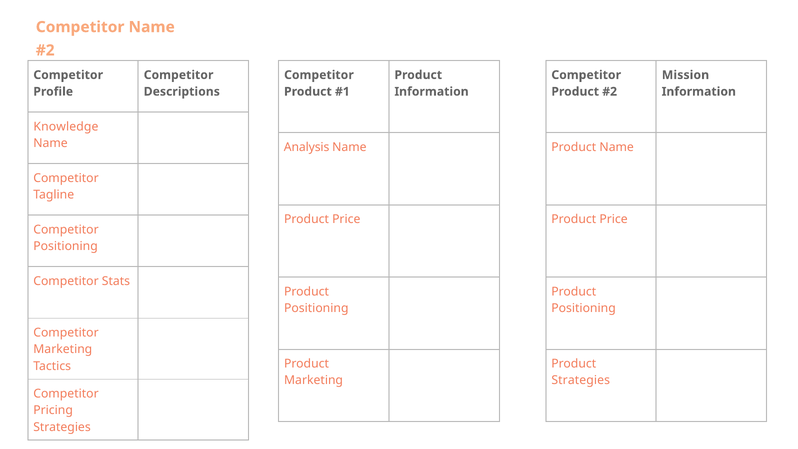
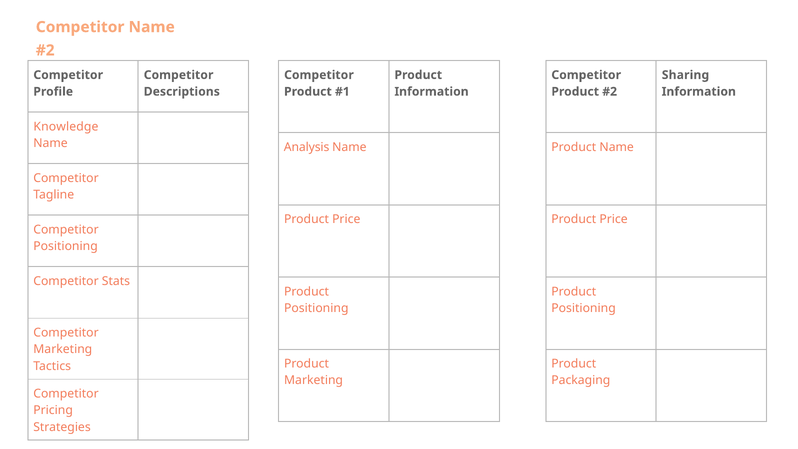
Mission: Mission -> Sharing (685, 75)
Strategies: Strategies -> Packaging (581, 380)
